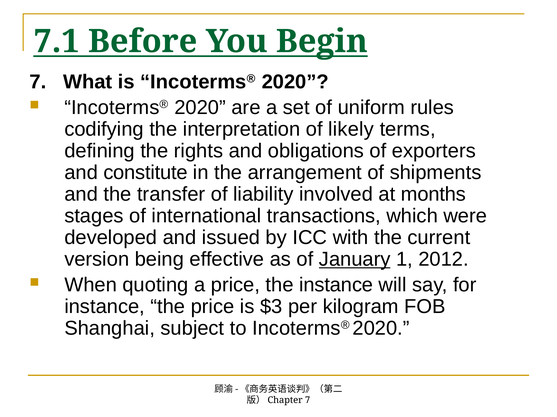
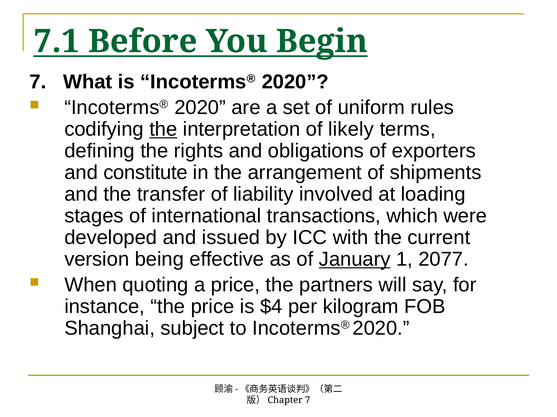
the underline: none -> present (163, 129)
months: months -> loading (433, 195)
2012: 2012 -> 2077 (444, 260)
the instance: instance -> partners (336, 285)
$3: $3 -> $4 (271, 307)
